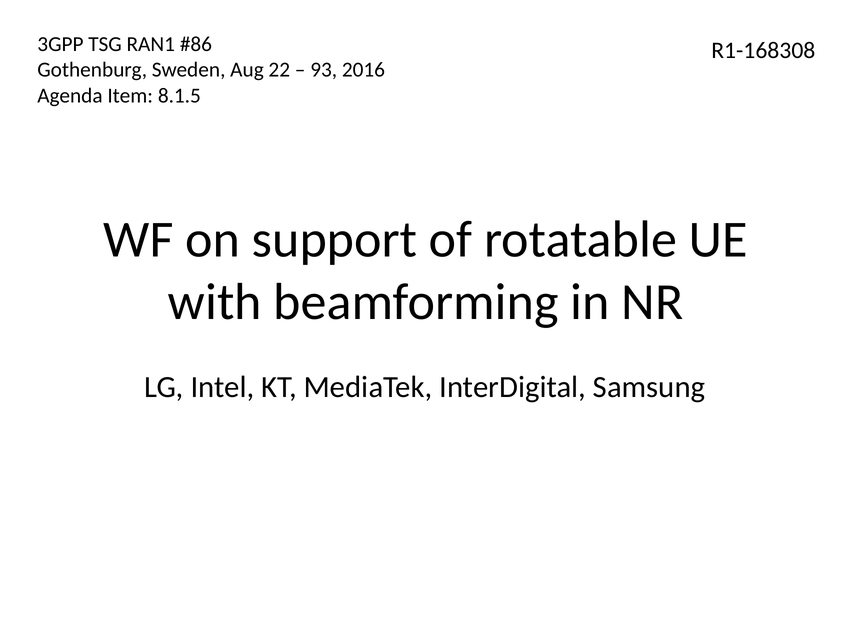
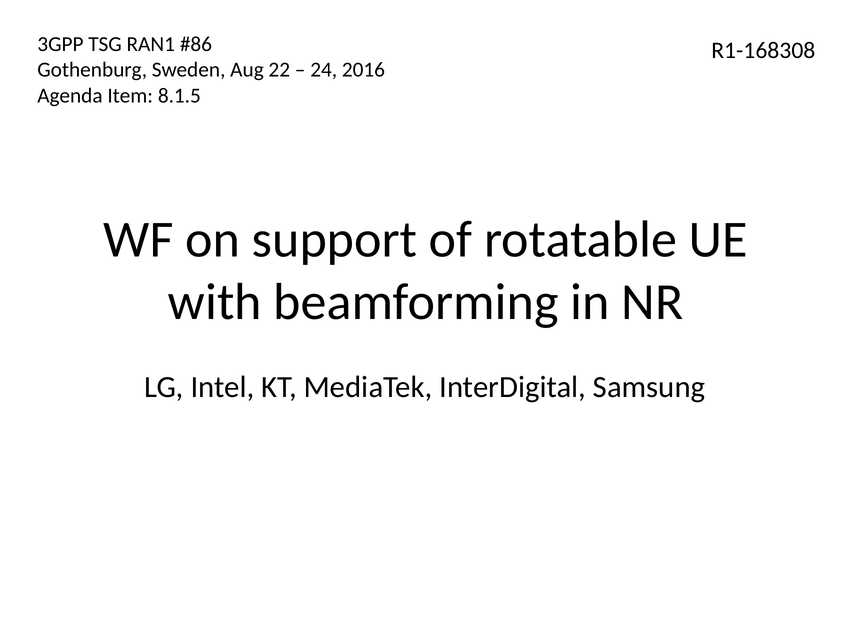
93: 93 -> 24 (324, 70)
